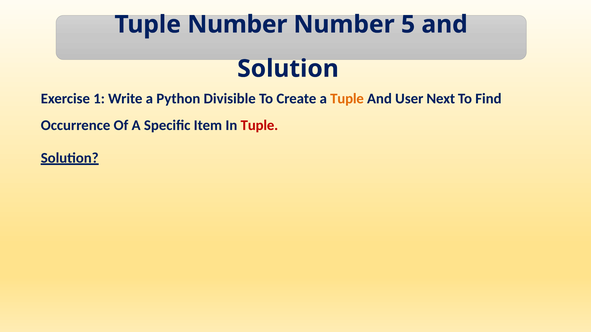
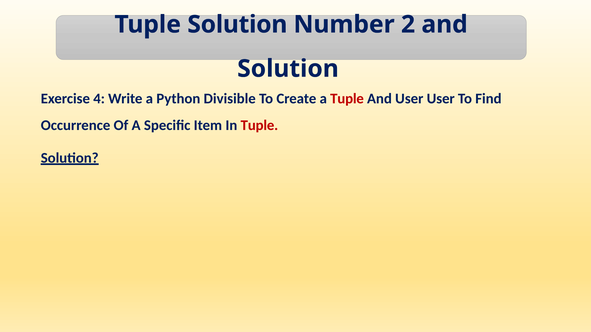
Number: Number -> Solution (237, 24)
5: 5 -> 2 (408, 24)
1: 1 -> 4 (99, 99)
Tuple colour: orange -> red (347, 99)
User Next: Next -> User (441, 99)
